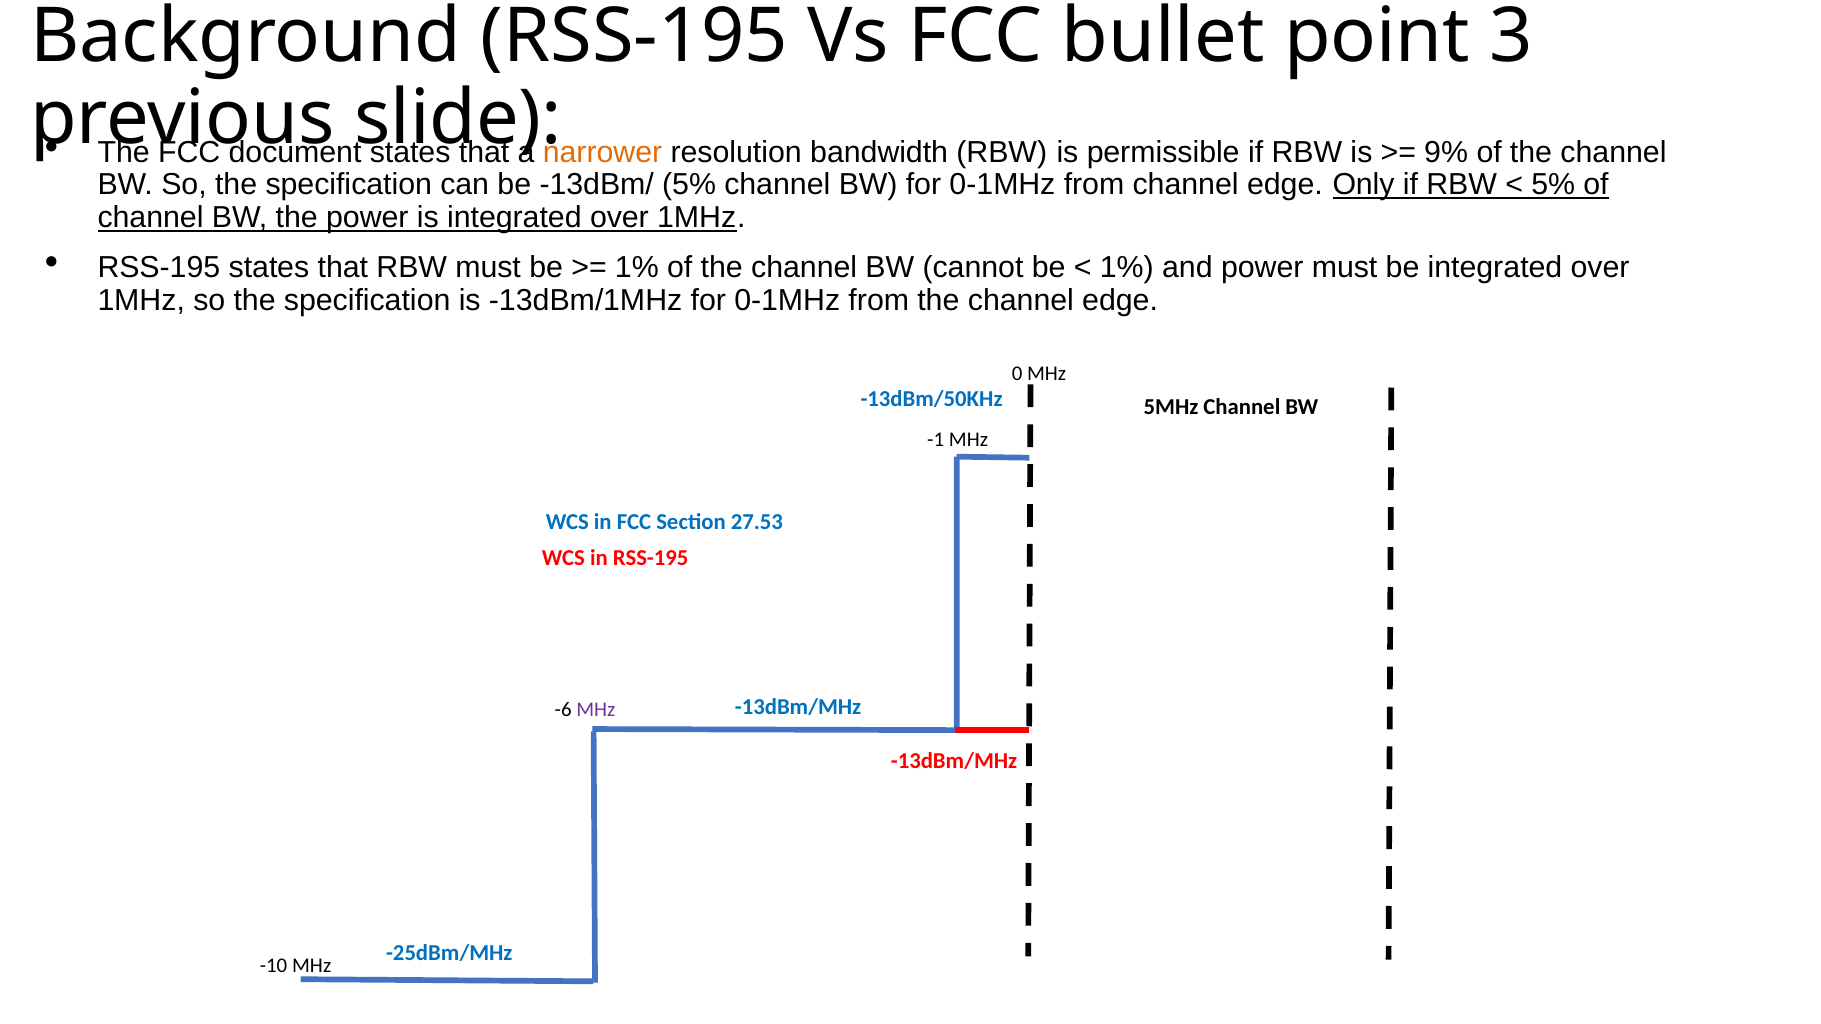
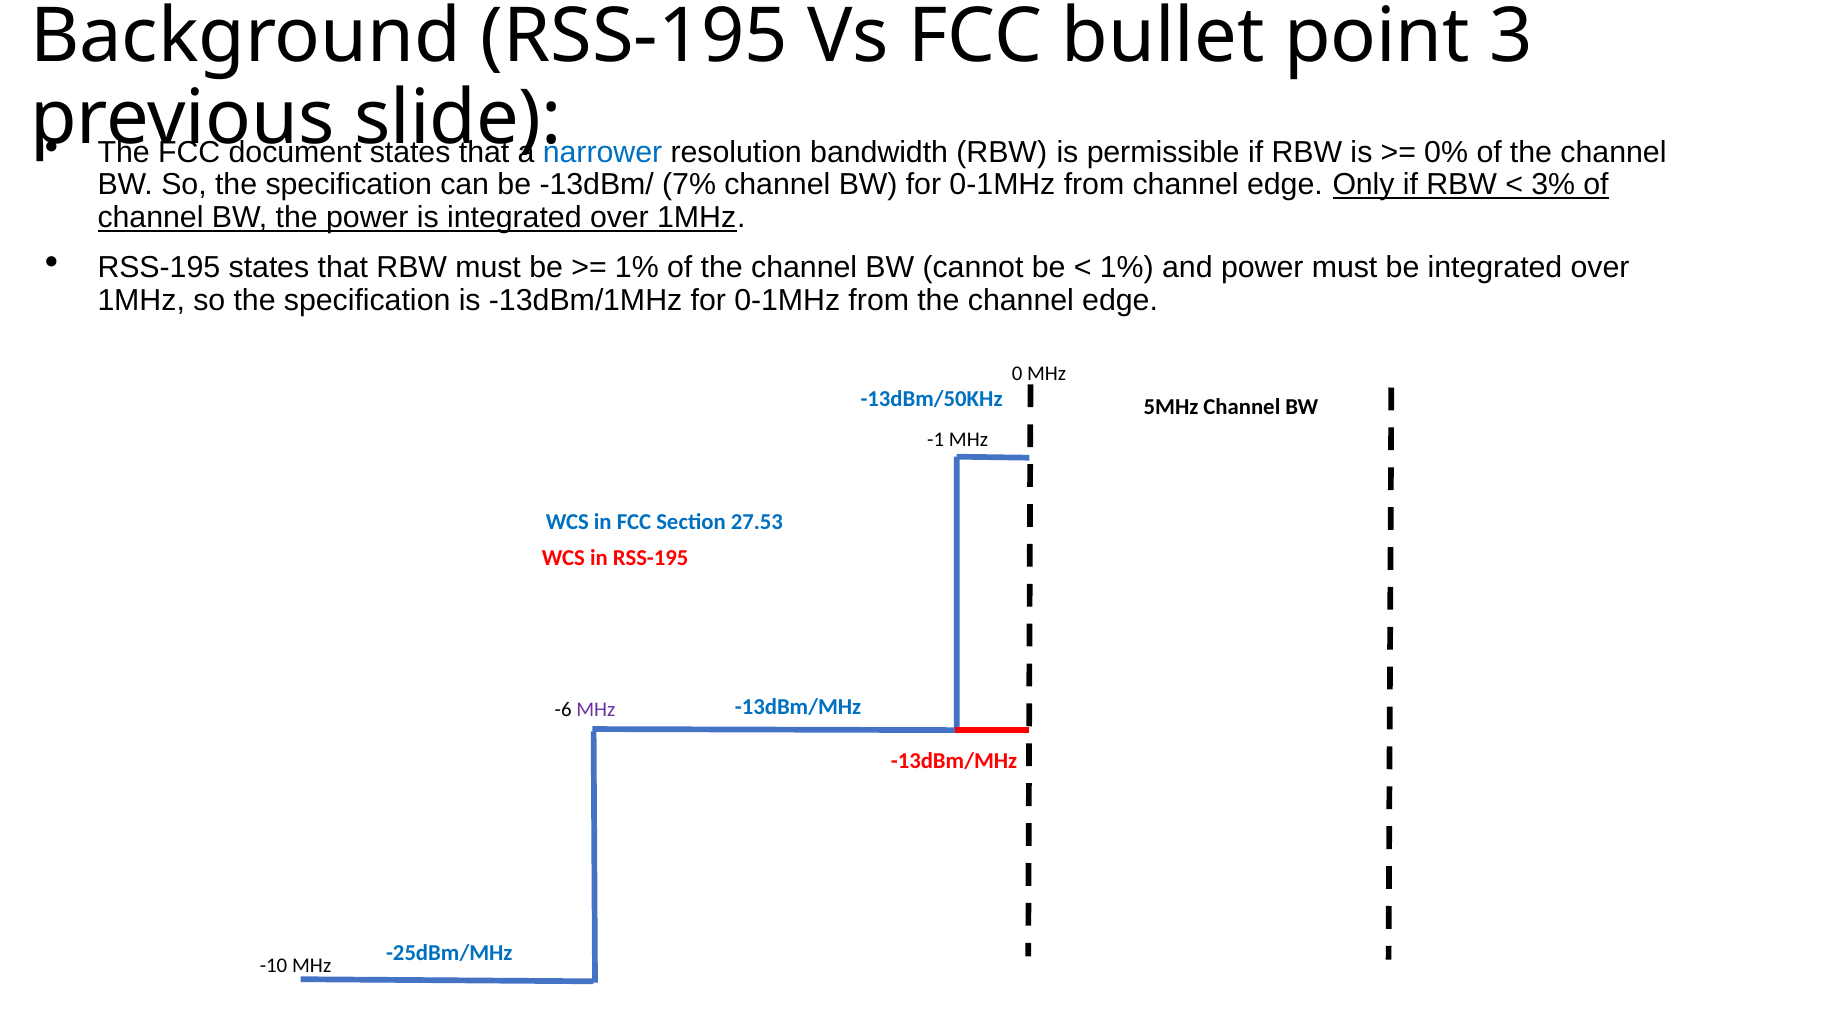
narrower colour: orange -> blue (603, 152)
9%: 9% -> 0% (1446, 152)
-13dBm/ 5%: 5% -> 7% (689, 185)
5%: 5% -> 3% (1553, 185)
